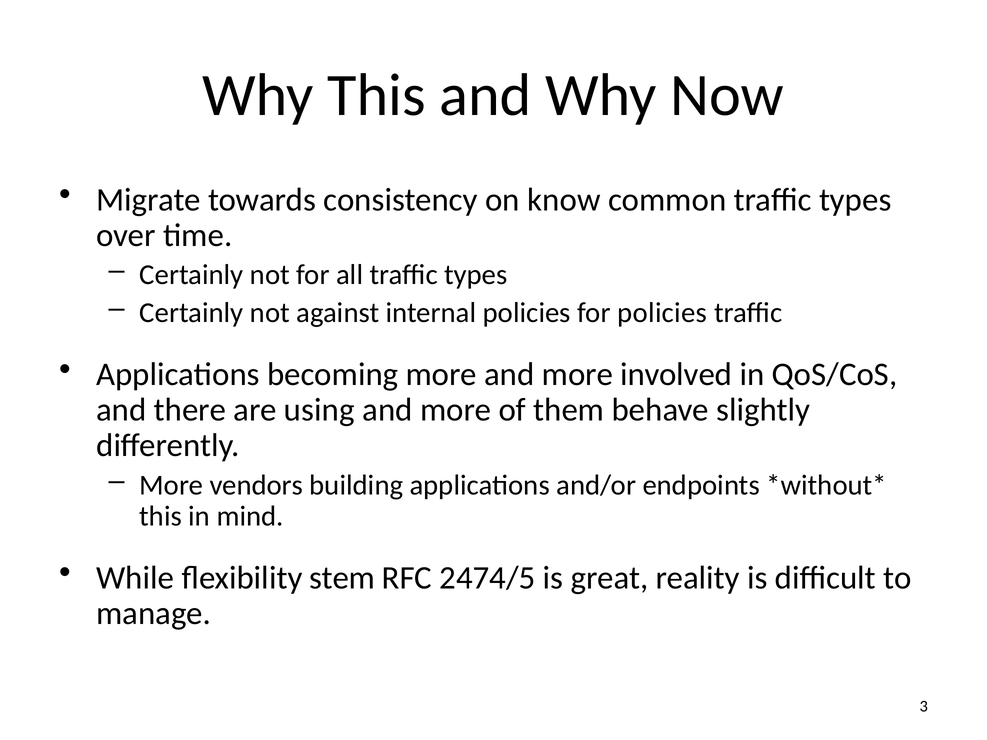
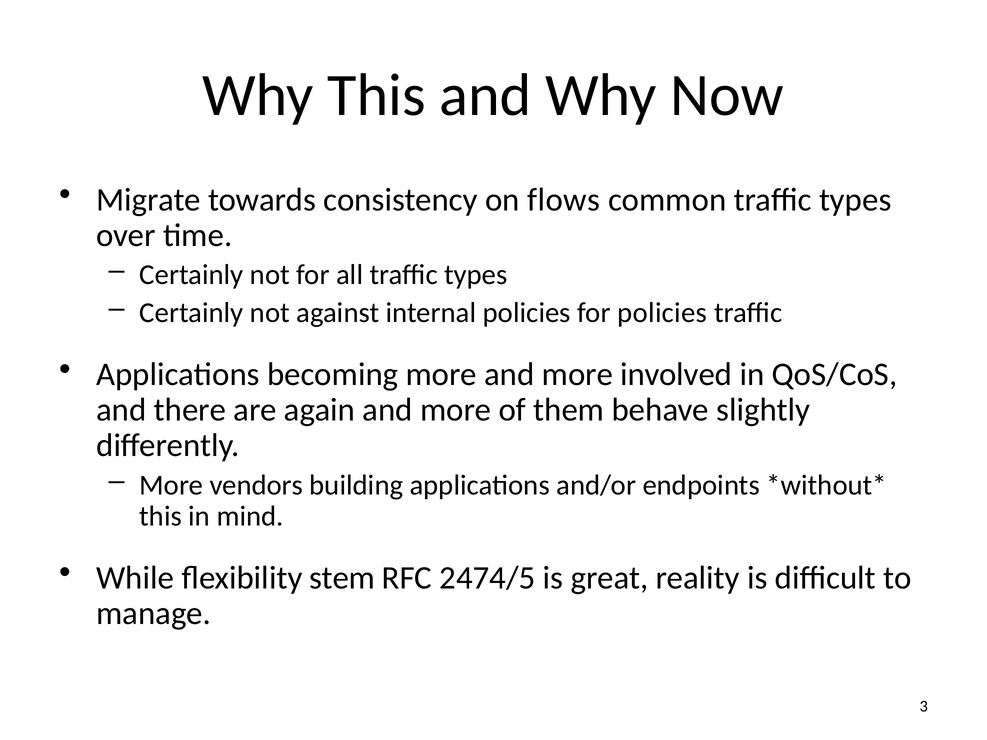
know: know -> flows (564, 200)
using: using -> again (320, 410)
